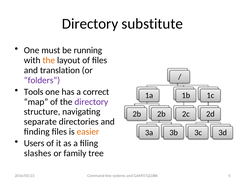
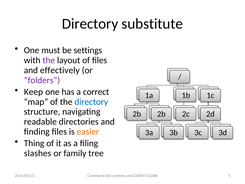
running: running -> settings (88, 50)
the colour: orange -> purple (49, 60)
translation: translation -> effectively (60, 70)
Tools: Tools -> Keep (34, 92)
directory colour: purple -> blue (91, 102)
separate: separate -> readable (40, 122)
Users: Users -> Thing (34, 143)
